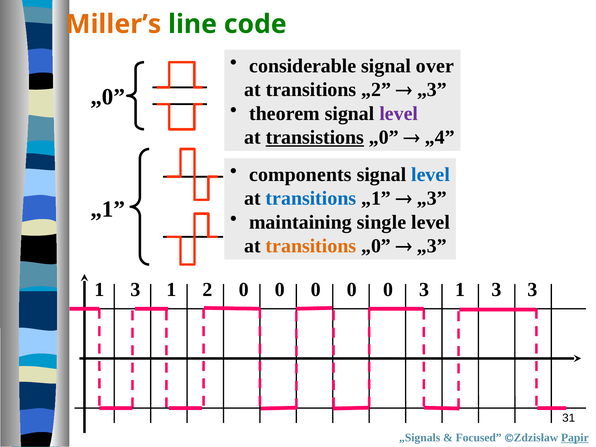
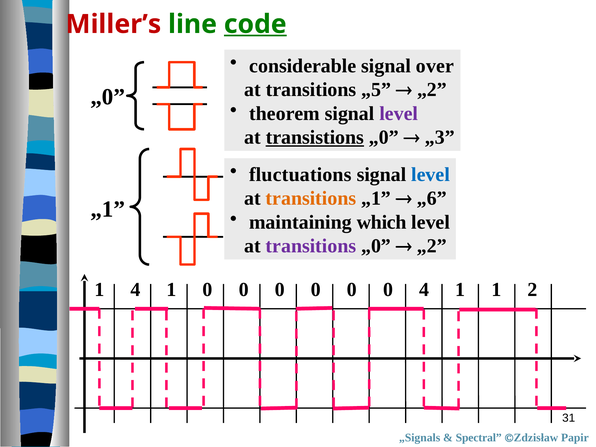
Miller’s colour: orange -> red (113, 24)
code underline: none -> present (255, 24)
„2: „2 -> „5 (376, 90)
„3: „3 -> „2 (432, 90)
„4: „4 -> „3 (440, 137)
components: components -> fluctuations (300, 174)
transitions colour: blue -> orange (311, 198)
„3: „3 -> „6 (432, 198)
single: single -> which (382, 222)
transitions colour: orange -> purple (311, 246)
„3: „3 -> „2 (432, 246)
3: 3 -> 4 (135, 289)
2: 2 -> 0 (208, 289)
3: 3 -> 4 (424, 289)
3: 3 -> 1 (496, 289)
3: 3 -> 2 (532, 289)
Focused: Focused -> Spectral (479, 438)
Papir underline: present -> none (575, 438)
